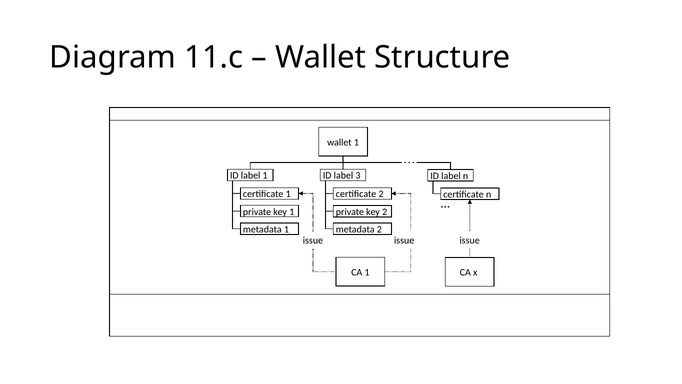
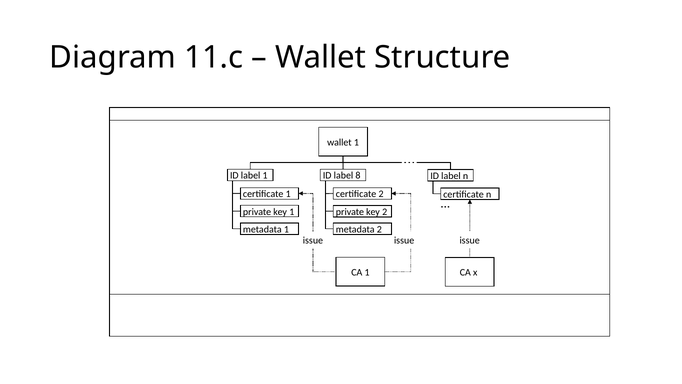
3: 3 -> 8 (358, 175)
